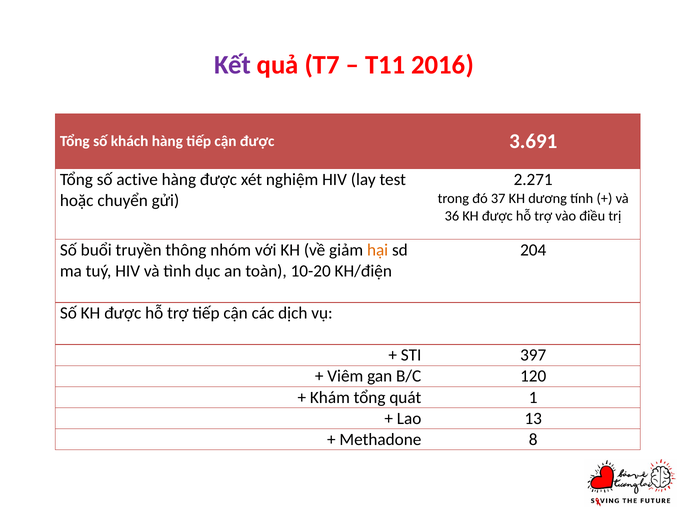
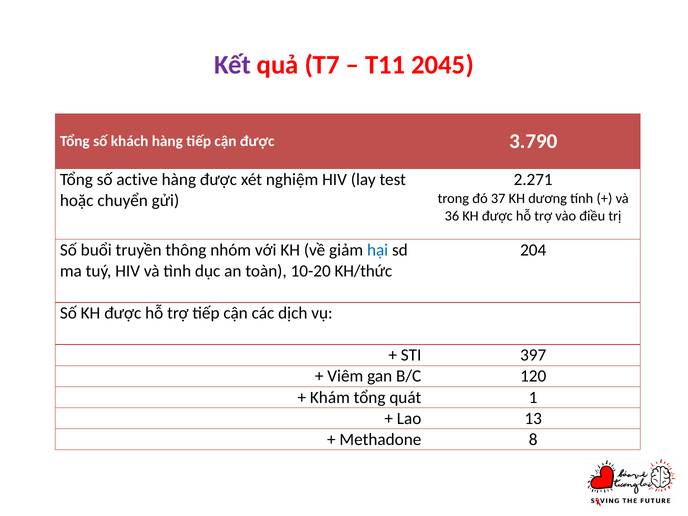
2016: 2016 -> 2045 (443, 65)
3.691: 3.691 -> 3.790 (533, 141)
hại colour: orange -> blue (378, 250)
KH/điện: KH/điện -> KH/thức (363, 271)
